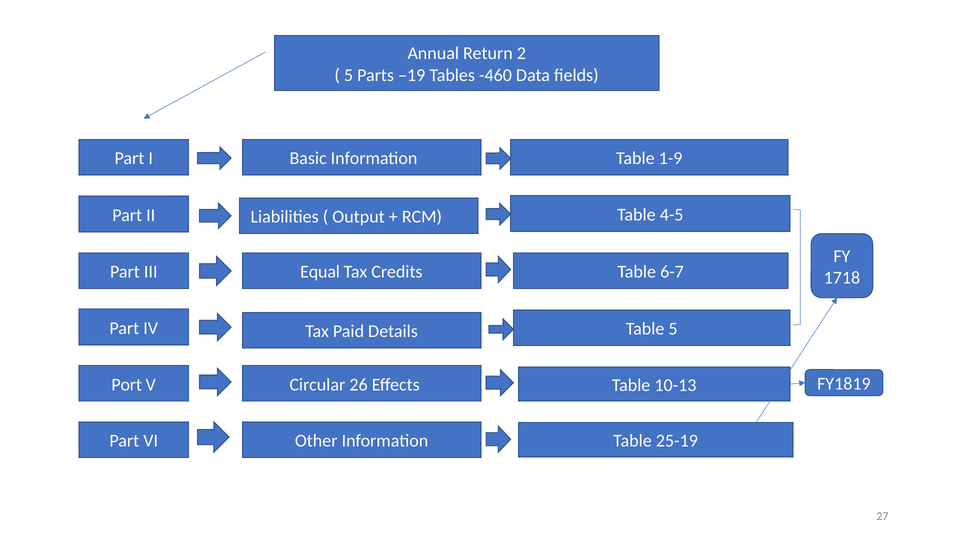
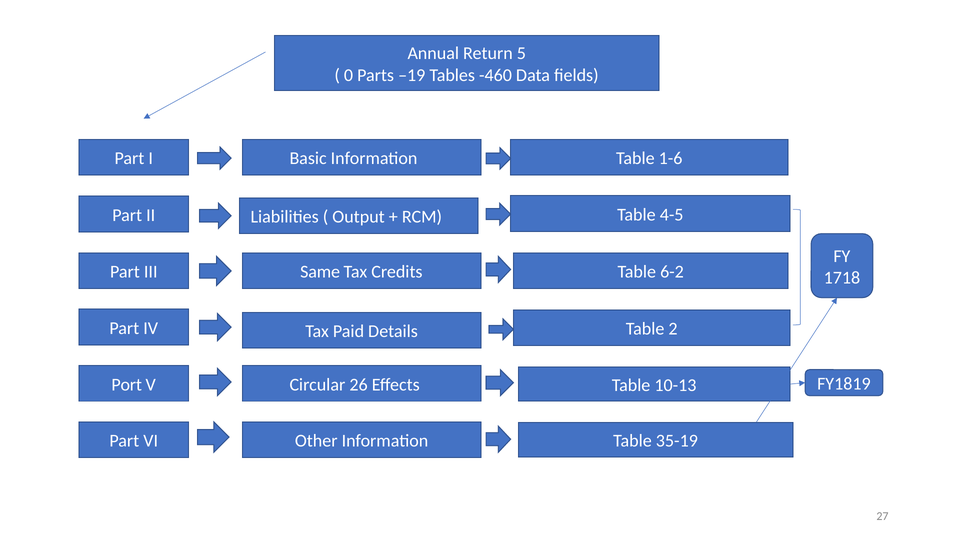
2: 2 -> 5 (521, 53)
5: 5 -> 0 (349, 75)
1-9: 1-9 -> 1-6 (671, 158)
Equal: Equal -> Same (320, 272)
6-7: 6-7 -> 6-2 (672, 272)
Table 5: 5 -> 2 (673, 329)
25-19: 25-19 -> 35-19 (677, 441)
